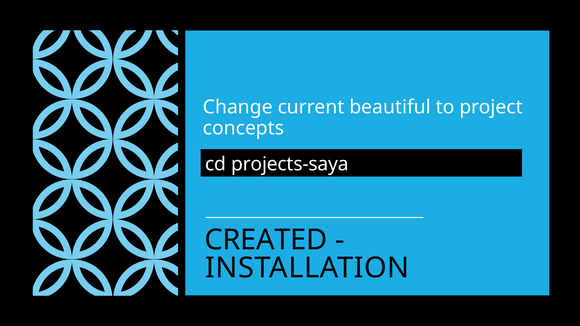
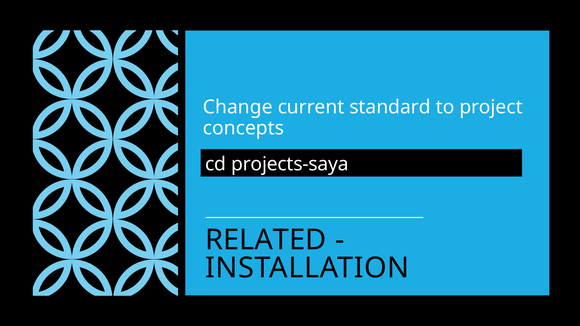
beautiful: beautiful -> standard (390, 107)
CREATED: CREATED -> RELATED (266, 240)
